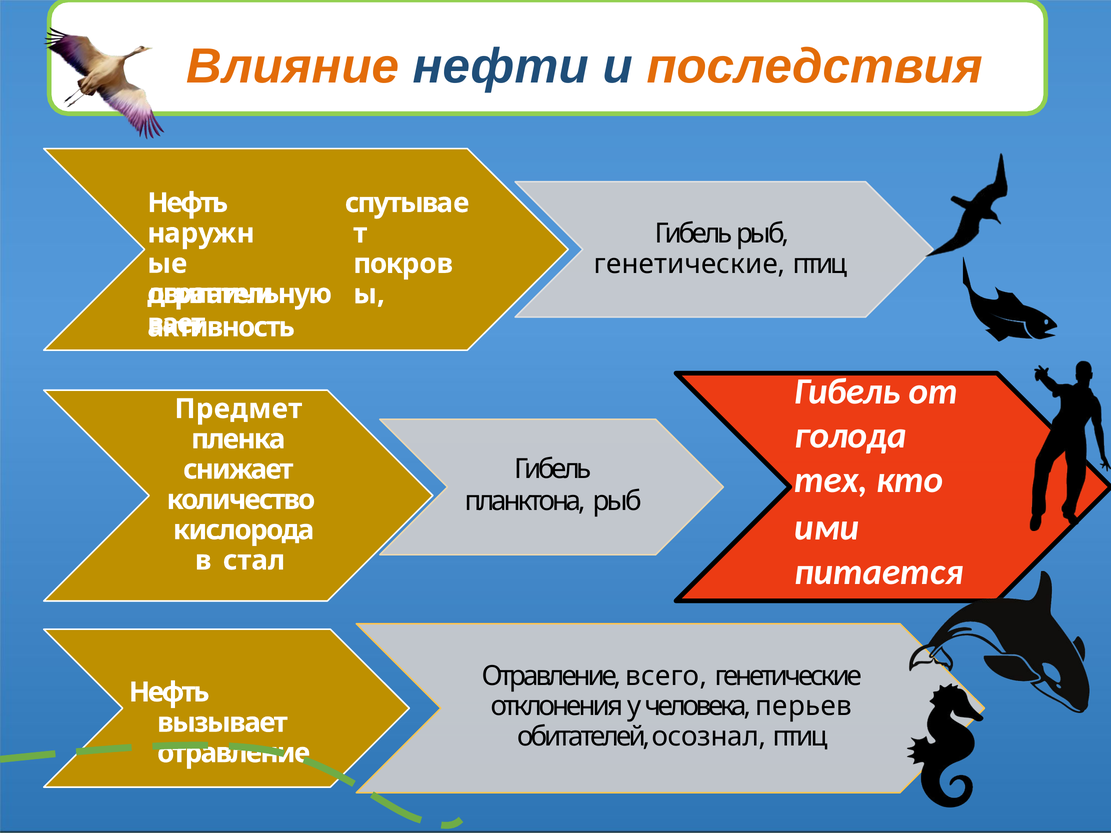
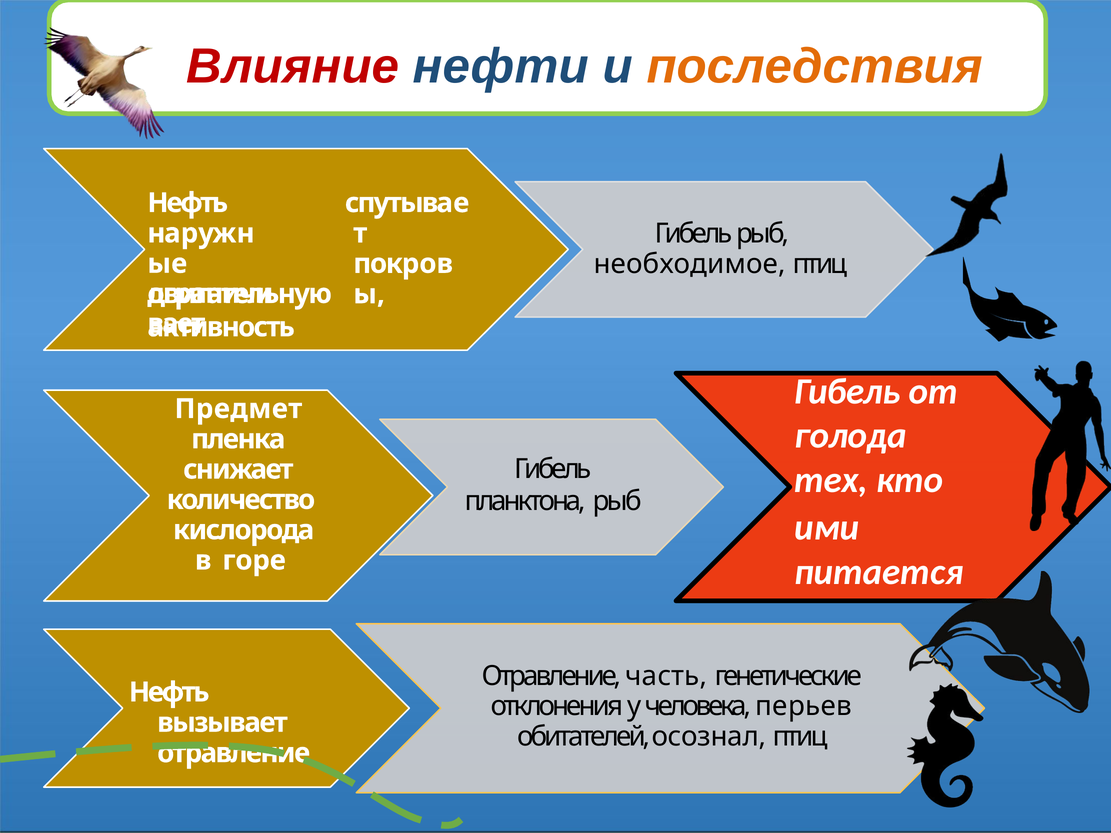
Влияние colour: orange -> red (293, 67)
генетические: генетические -> необходимое (690, 264)
стал: стал -> горе (254, 561)
всего: всего -> часть (666, 676)
